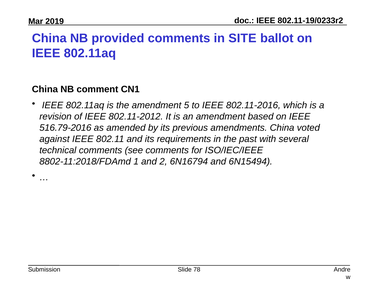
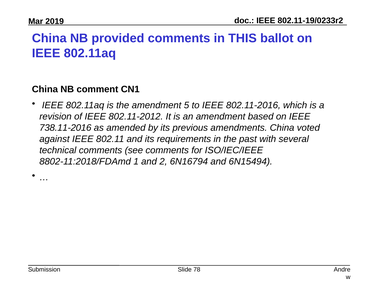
SITE: SITE -> THIS (243, 38)
516.79-2016: 516.79-2016 -> 738.11-2016 (65, 128)
